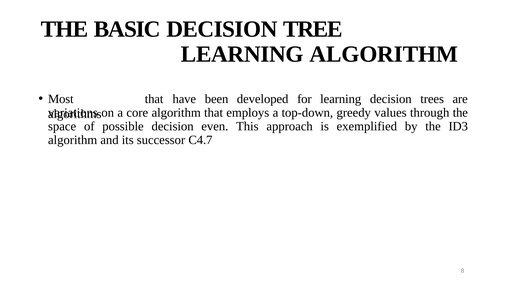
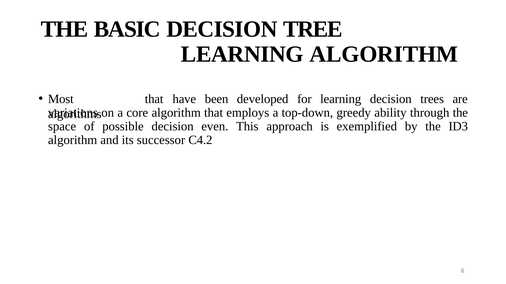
values: values -> ability (391, 113)
C4.7: C4.7 -> C4.2 (200, 140)
